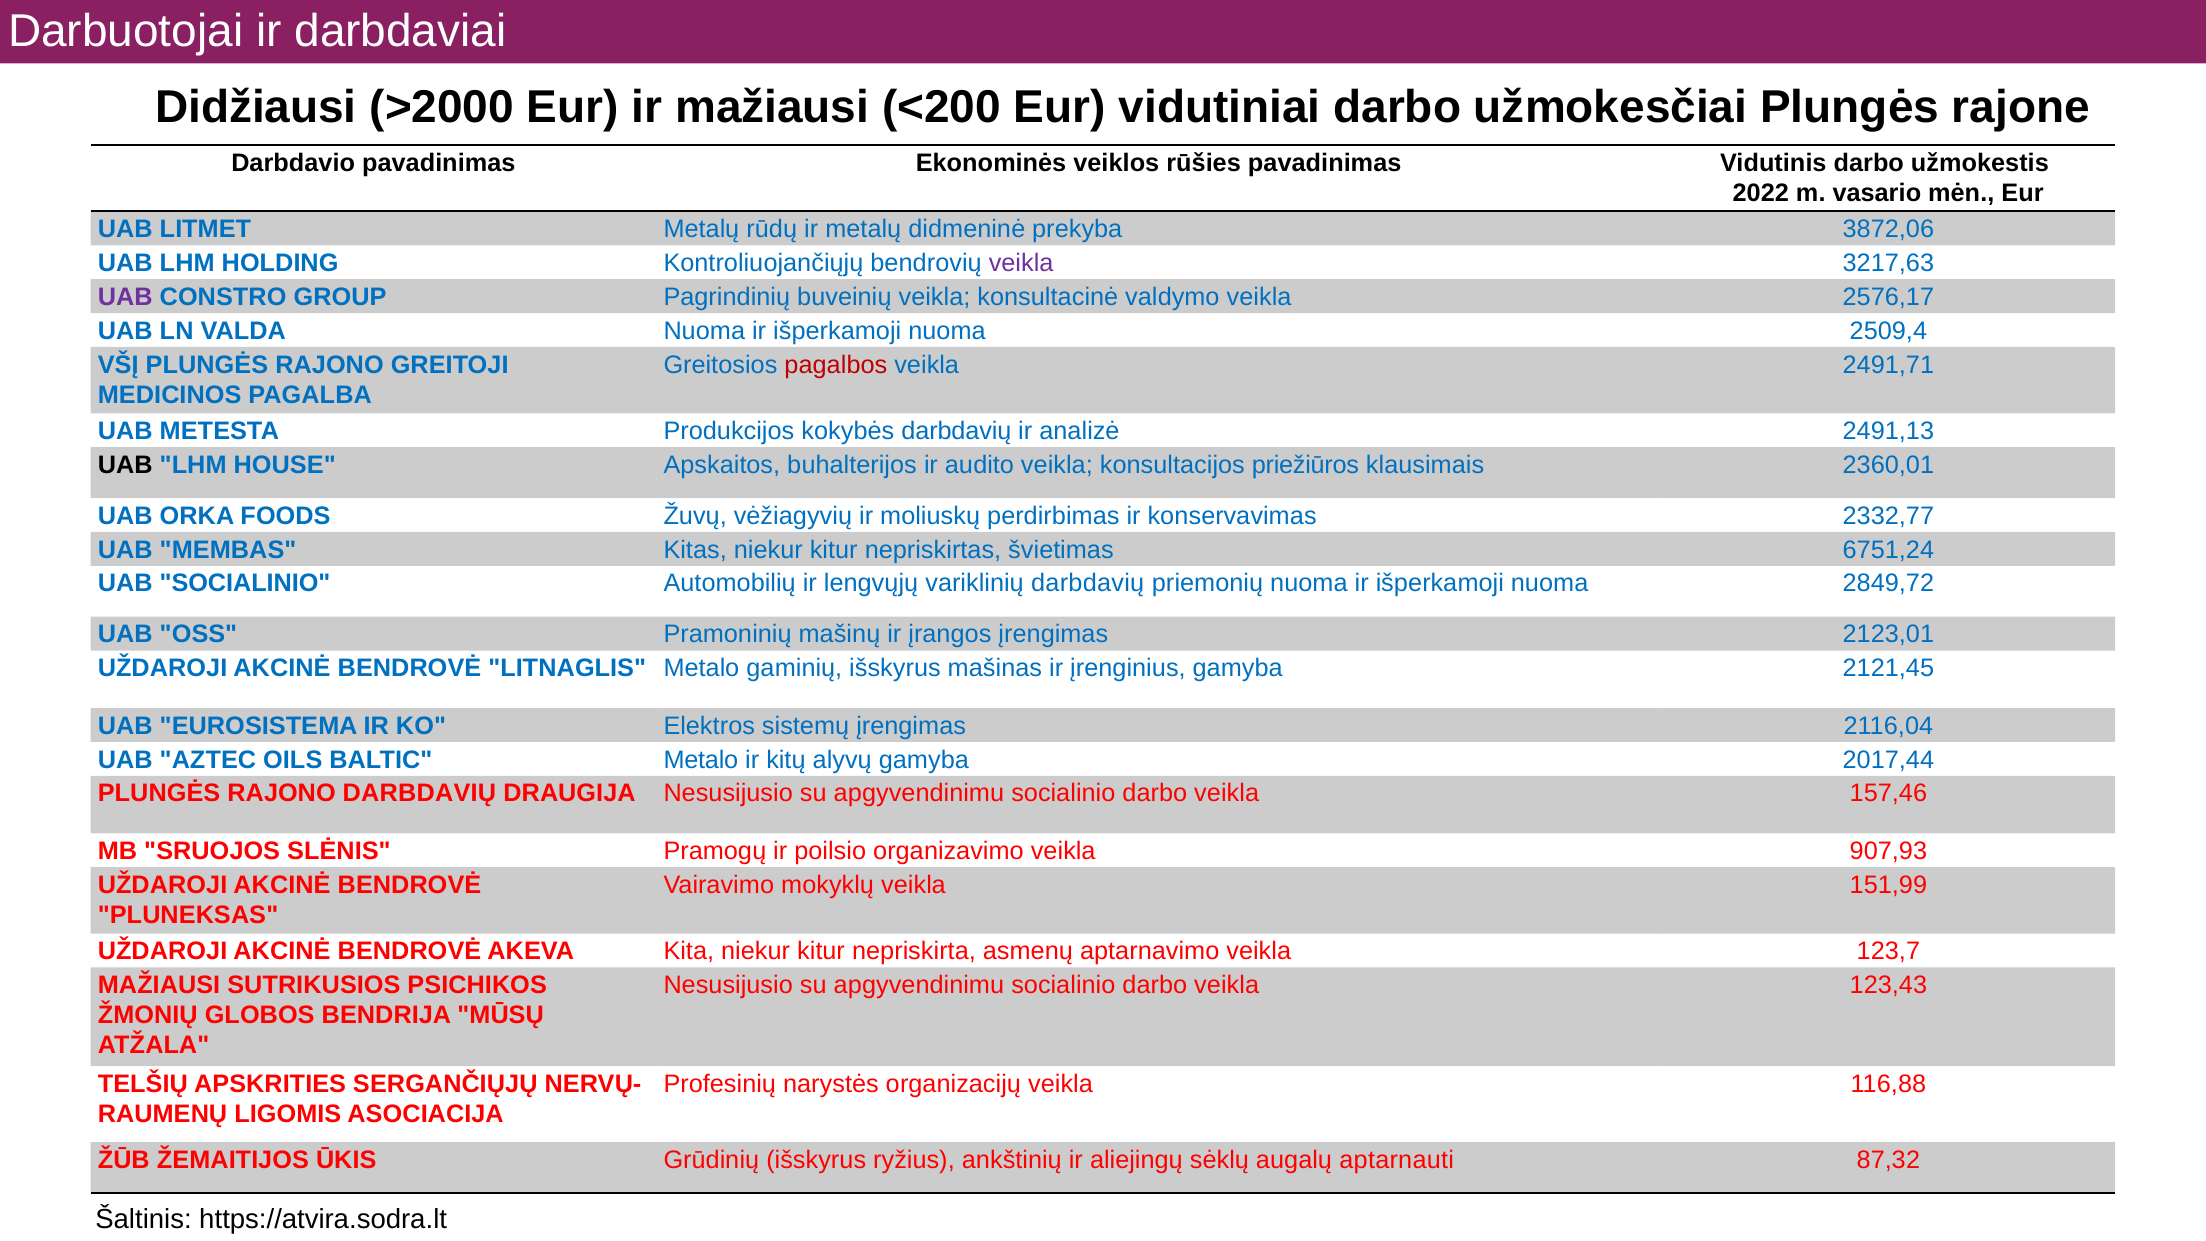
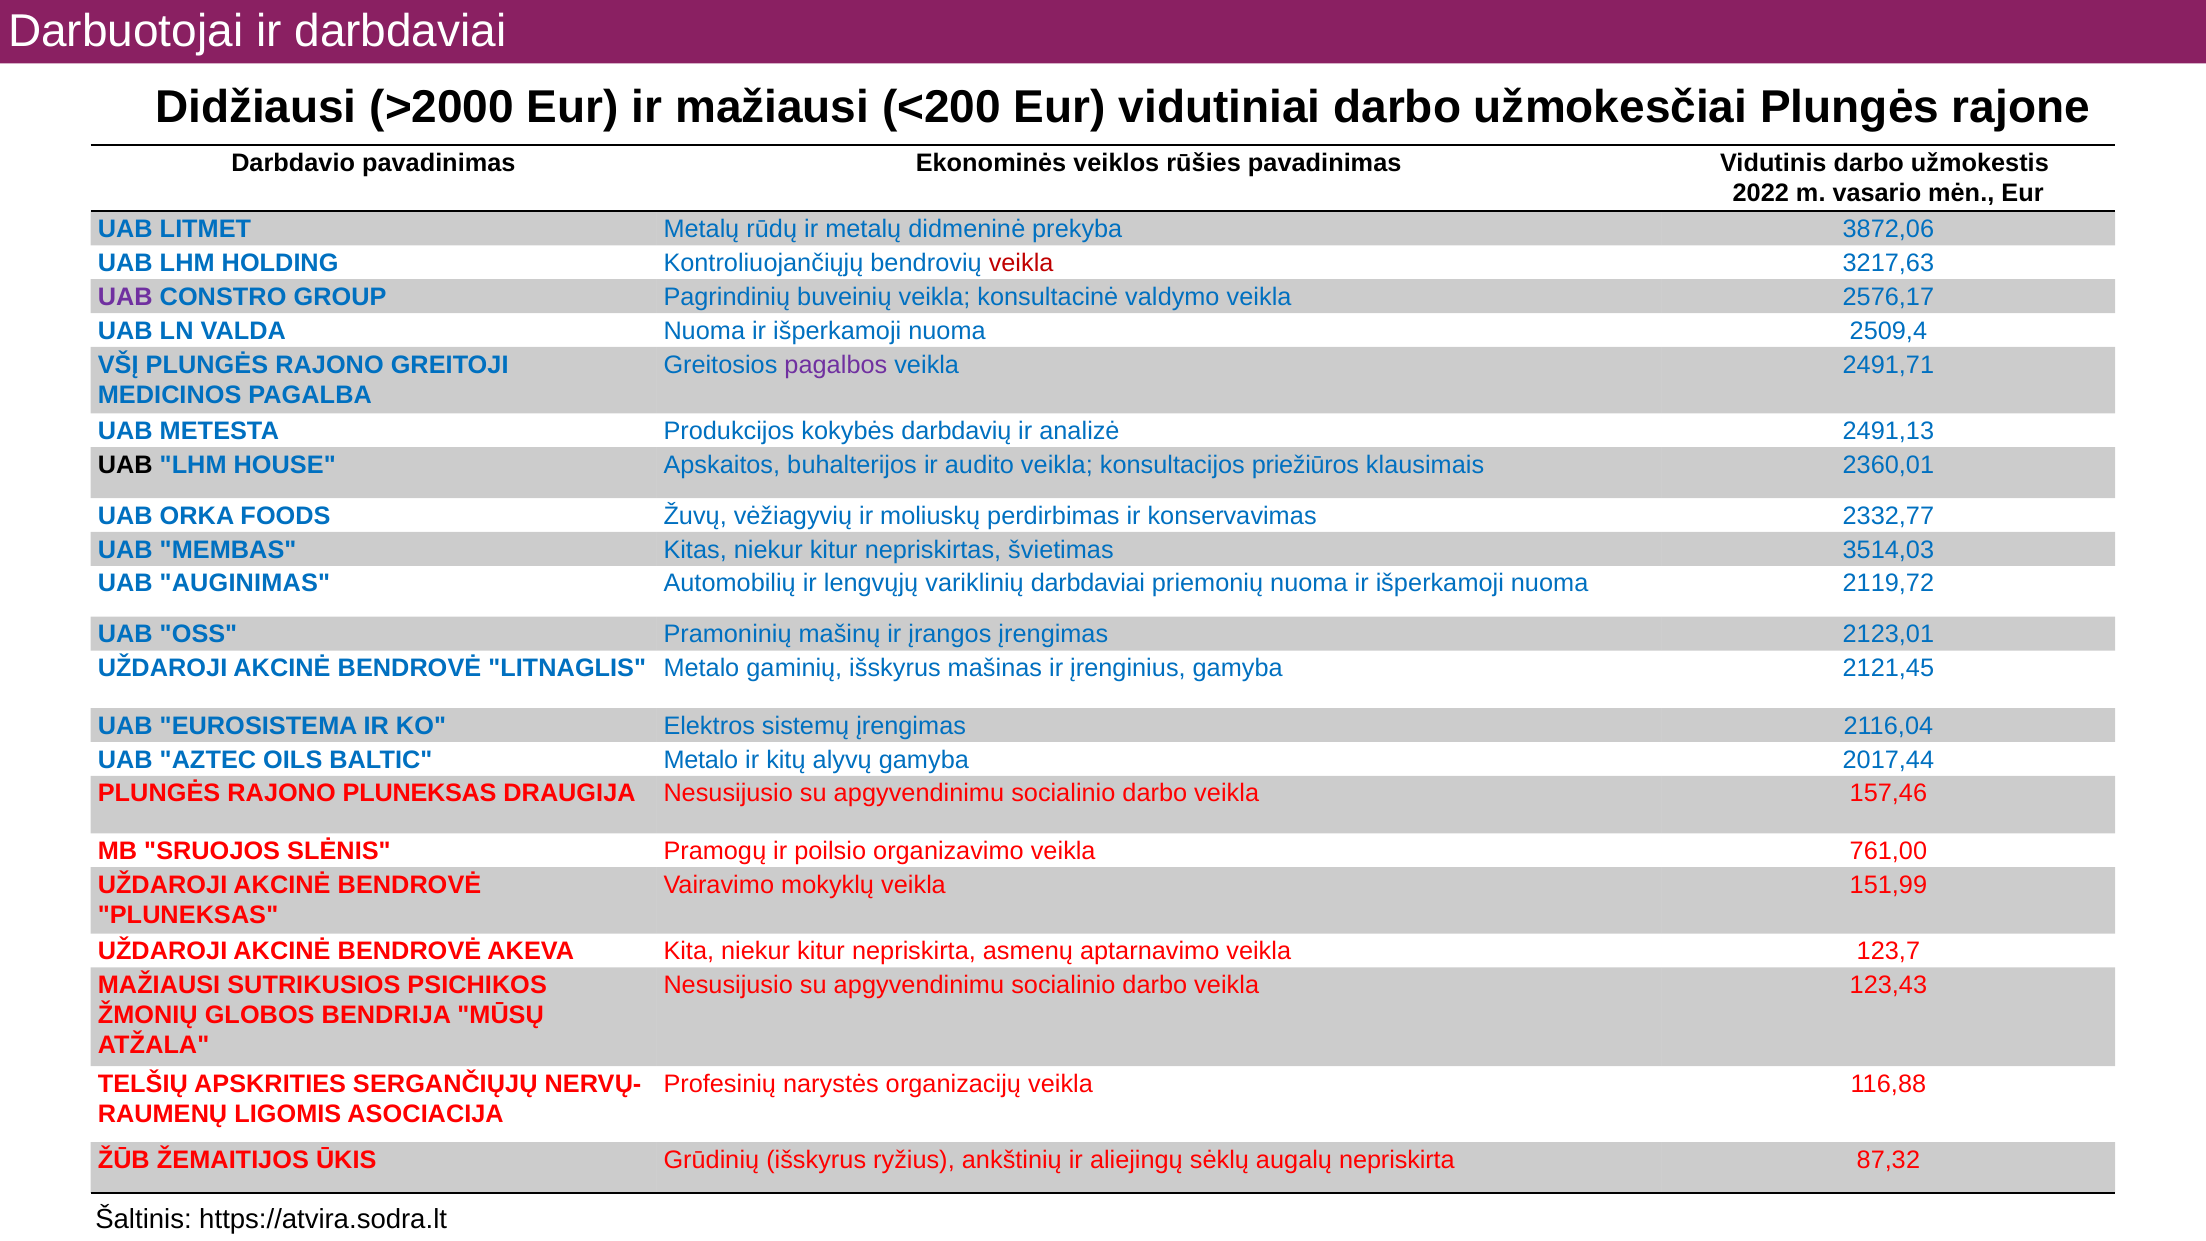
veikla colour: purple -> red (1021, 263)
pagalbos colour: red -> purple (836, 365)
6751,24: 6751,24 -> 3514,03 (1888, 550)
UAB SOCIALINIO: SOCIALINIO -> AUGINIMAS (245, 584)
variklinių darbdavių: darbdavių -> darbdaviai (1088, 584)
2849,72: 2849,72 -> 2119,72 (1888, 584)
RAJONO DARBDAVIŲ: DARBDAVIŲ -> PLUNEKSAS (420, 794)
907,93: 907,93 -> 761,00 (1888, 851)
augalų aptarnauti: aptarnauti -> nepriskirta (1397, 1160)
